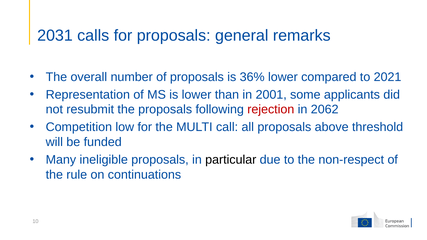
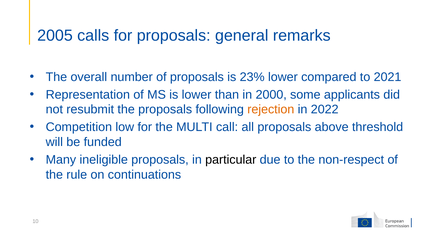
2031: 2031 -> 2005 (55, 36)
36%: 36% -> 23% (252, 77)
2001: 2001 -> 2000 (271, 95)
rejection colour: red -> orange (271, 110)
2062: 2062 -> 2022 (325, 110)
